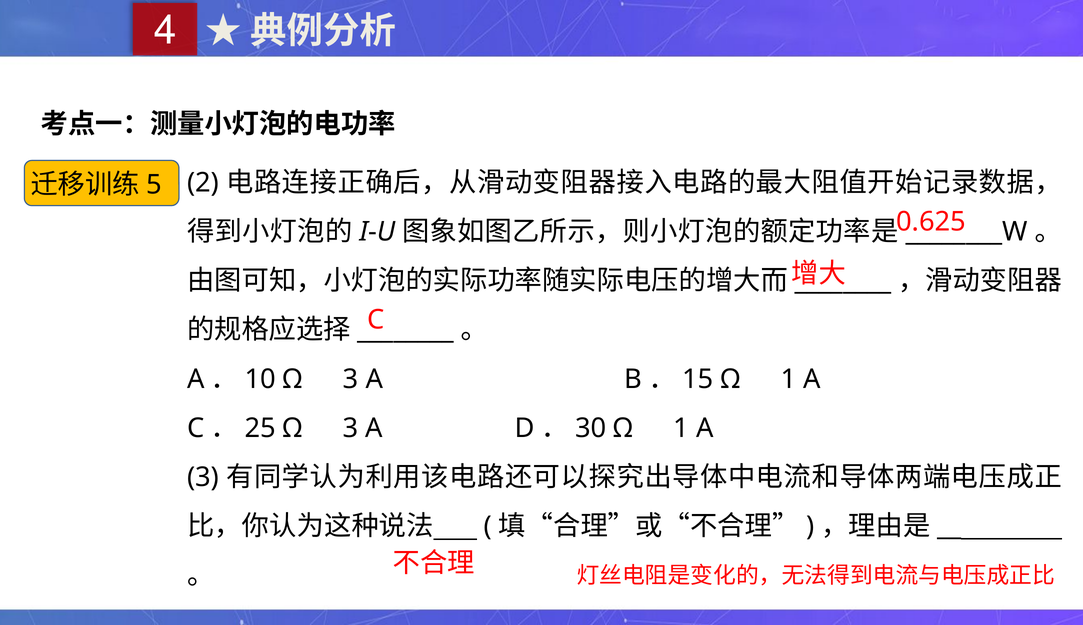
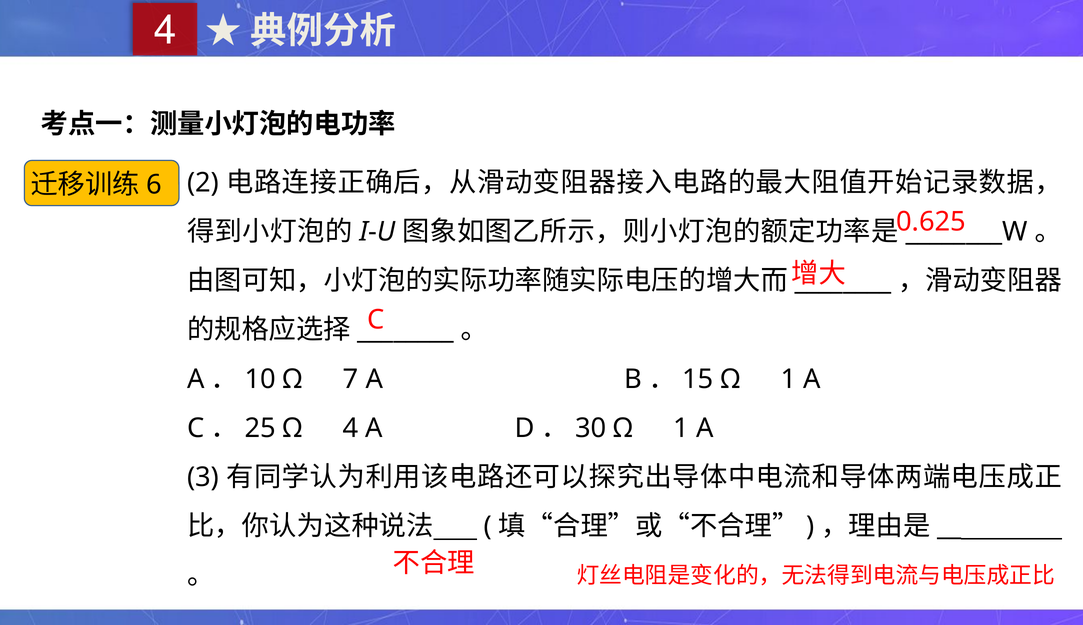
5: 5 -> 6 (154, 185)
3: 3 -> 7 (351, 379)
3: 3 -> 4 (351, 428)
